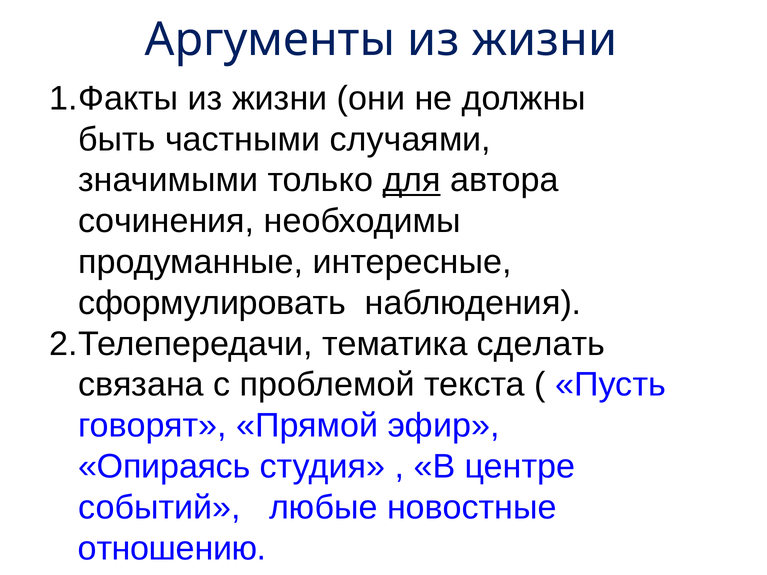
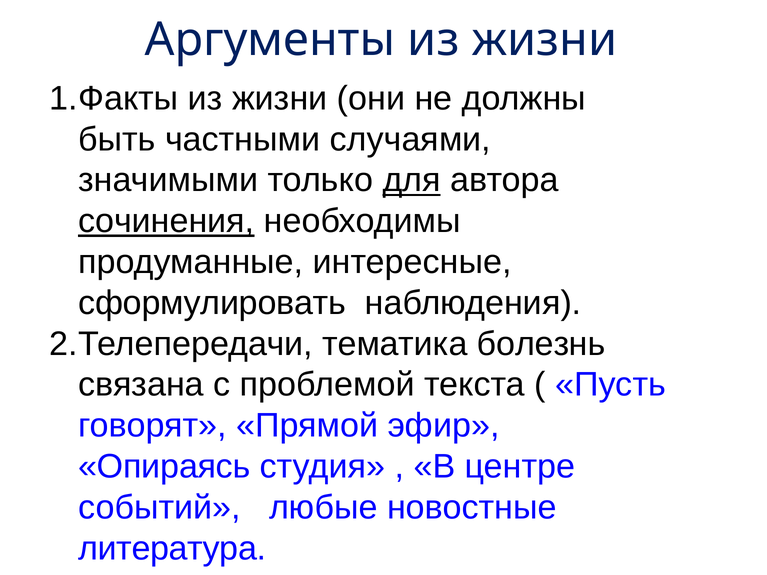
сочинения underline: none -> present (166, 221)
сделать: сделать -> болезнь (541, 344)
отношению: отношению -> литература (172, 549)
